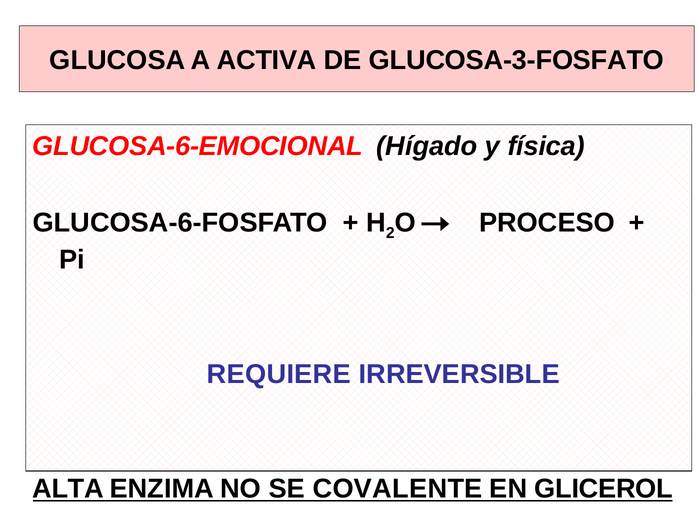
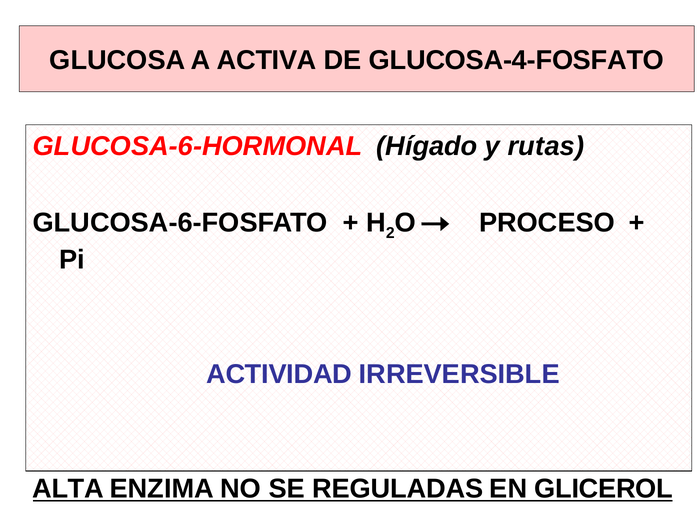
GLUCOSA-3-FOSFATO: GLUCOSA-3-FOSFATO -> GLUCOSA-4-FOSFATO (517, 60)
GLUCOSA-6-EMOCIONAL: GLUCOSA-6-EMOCIONAL -> GLUCOSA-6-HORMONAL (198, 146)
física: física -> rutas (546, 146)
REQUIERE: REQUIERE -> ACTIVIDAD (279, 374)
COVALENTE: COVALENTE -> REGULADAS (398, 489)
